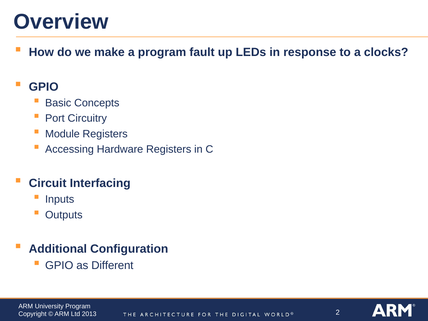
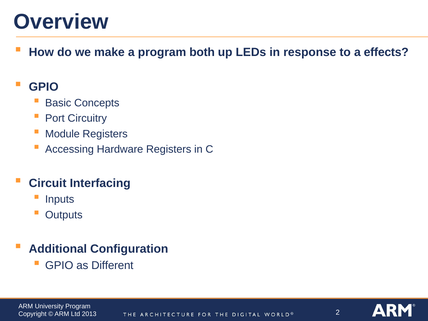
fault: fault -> both (202, 52)
clocks: clocks -> effects (386, 52)
